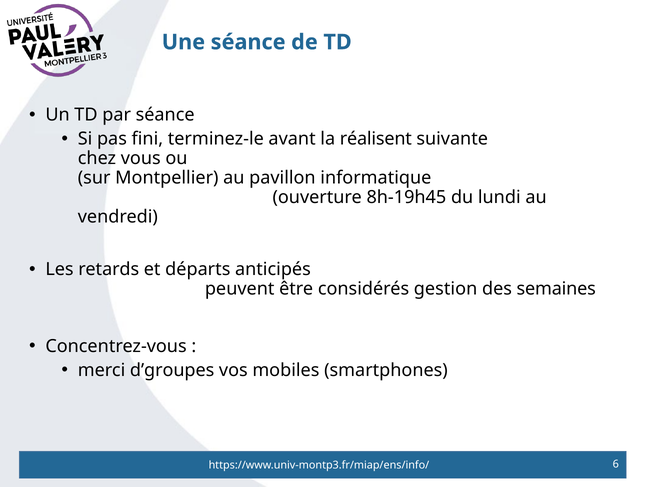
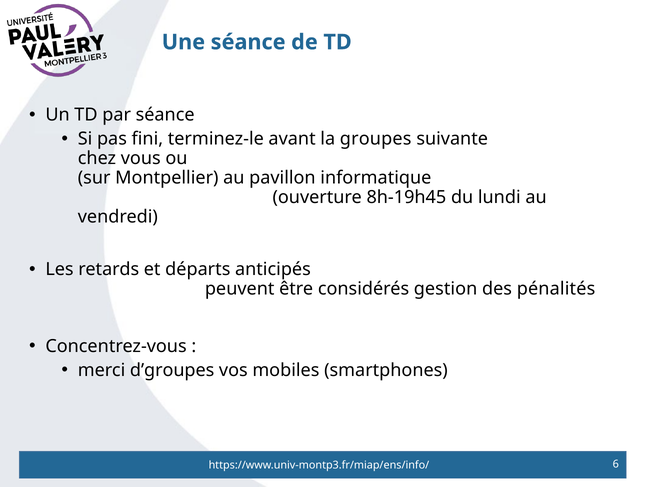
réalisent: réalisent -> groupes (376, 139)
semaines: semaines -> pénalités (556, 289)
